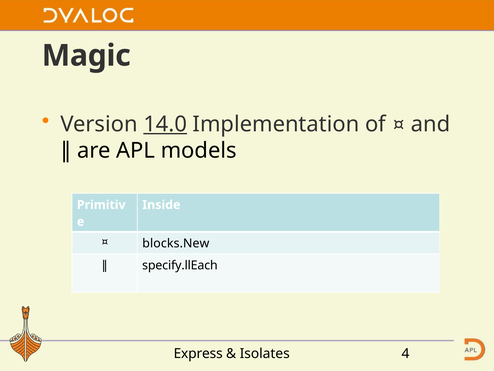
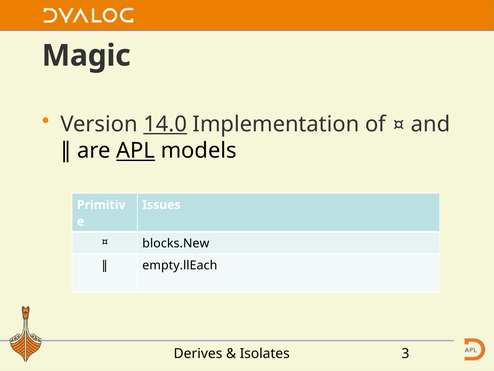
APL underline: none -> present (136, 151)
Inside: Inside -> Issues (161, 205)
specify.llEach: specify.llEach -> empty.llEach (180, 265)
Express: Express -> Derives (198, 353)
4: 4 -> 3 (406, 353)
